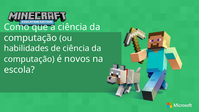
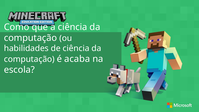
novos: novos -> acaba (77, 59)
